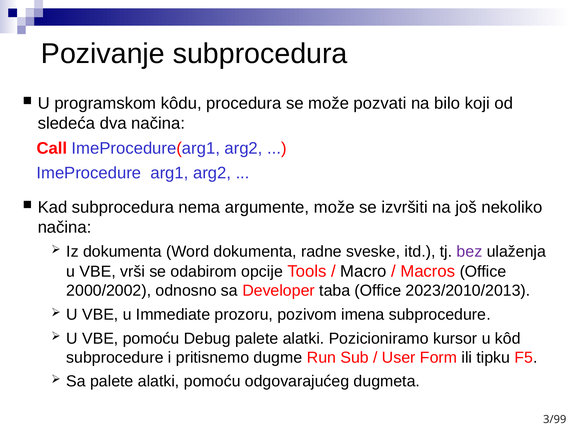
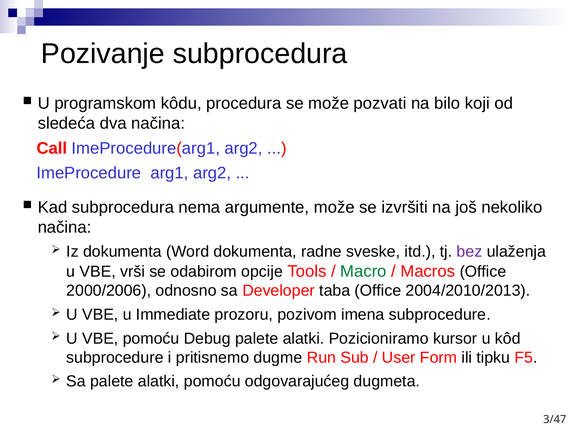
Macro colour: black -> green (363, 271)
2000/2002: 2000/2002 -> 2000/2006 (109, 291)
2023/2010/2013: 2023/2010/2013 -> 2004/2010/2013 (468, 291)
3/99: 3/99 -> 3/47 (555, 419)
